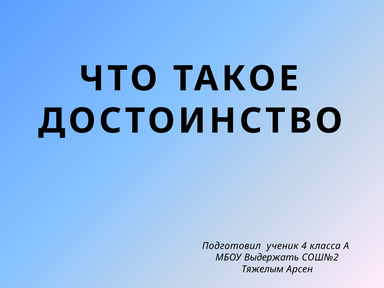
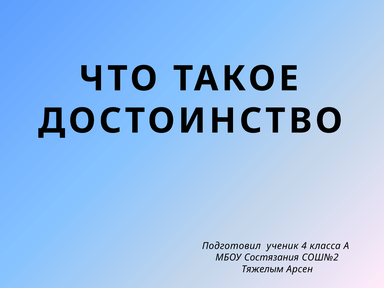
Выдержать: Выдержать -> Состязания (271, 258)
